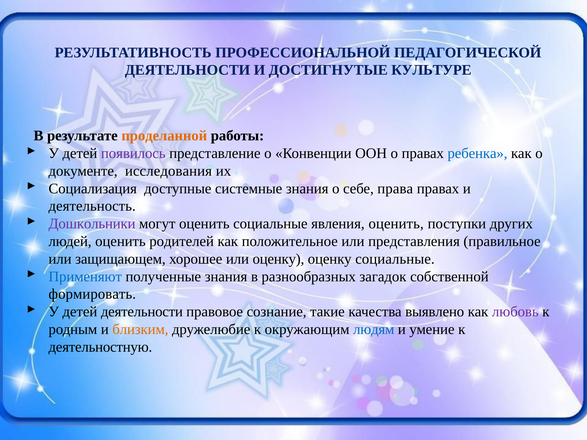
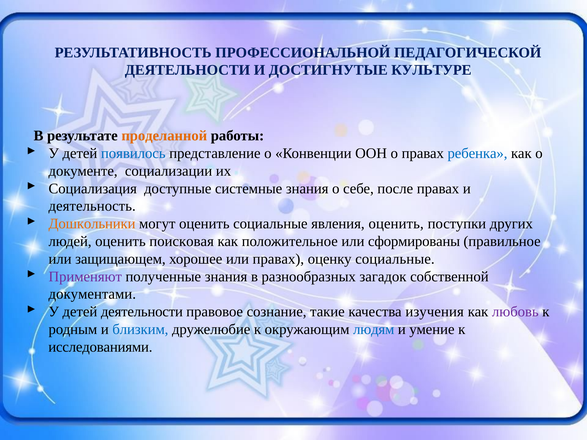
появилось colour: purple -> blue (133, 153)
исследования: исследования -> социализации (169, 171)
права: права -> после (395, 189)
Дошкольники colour: purple -> orange (92, 224)
родителей: родителей -> поисковая (182, 241)
представления: представления -> сформированы (414, 241)
или оценку: оценку -> правах (278, 259)
Применяют colour: blue -> purple (85, 277)
формировать: формировать -> документами (92, 294)
выявлено: выявлено -> изучения (435, 312)
близким colour: orange -> blue (140, 329)
деятельностную: деятельностную -> исследованиями (100, 347)
